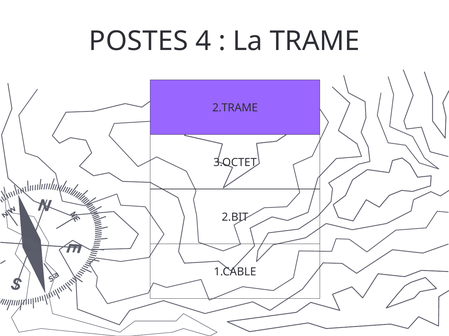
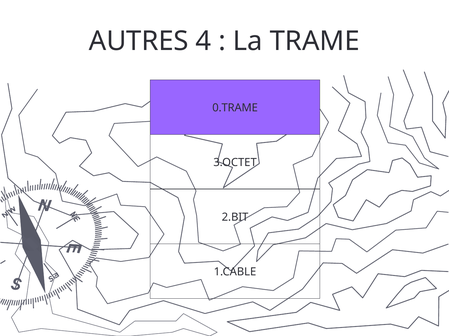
POSTES: POSTES -> AUTRES (139, 41)
2.TRAME: 2.TRAME -> 0.TRAME (235, 108)
